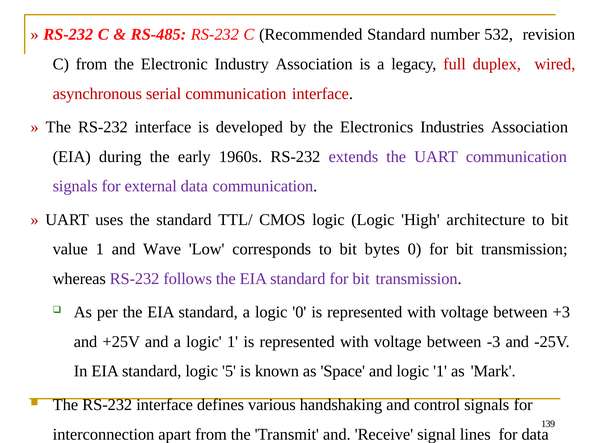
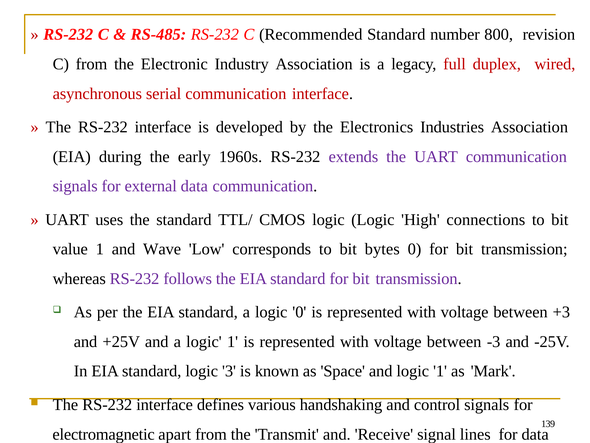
532: 532 -> 800 (499, 34)
architecture: architecture -> connections (486, 219)
5: 5 -> 3 (229, 371)
interconnection: interconnection -> electromagnetic (104, 434)
